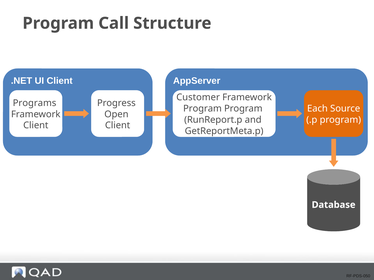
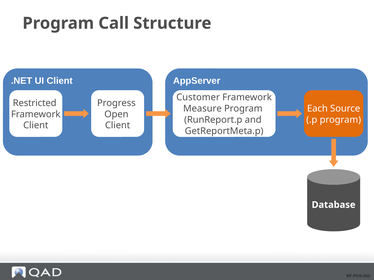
Programs: Programs -> Restricted (35, 103)
Program: Program -> Measure (202, 109)
